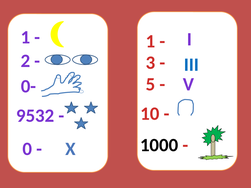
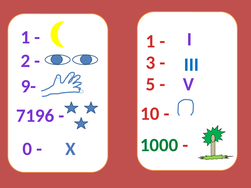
0-: 0- -> 9- (28, 86)
9532: 9532 -> 7196 (35, 116)
1000 colour: black -> green (159, 145)
